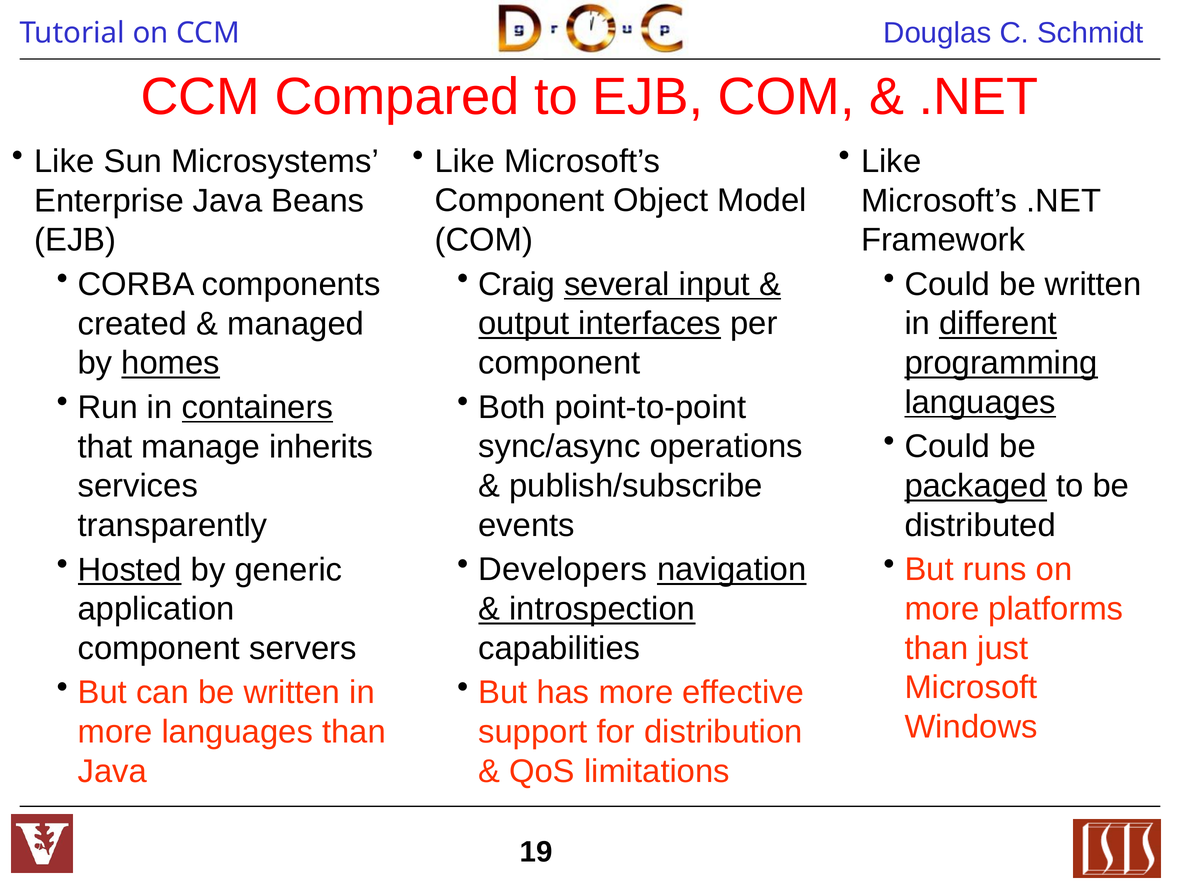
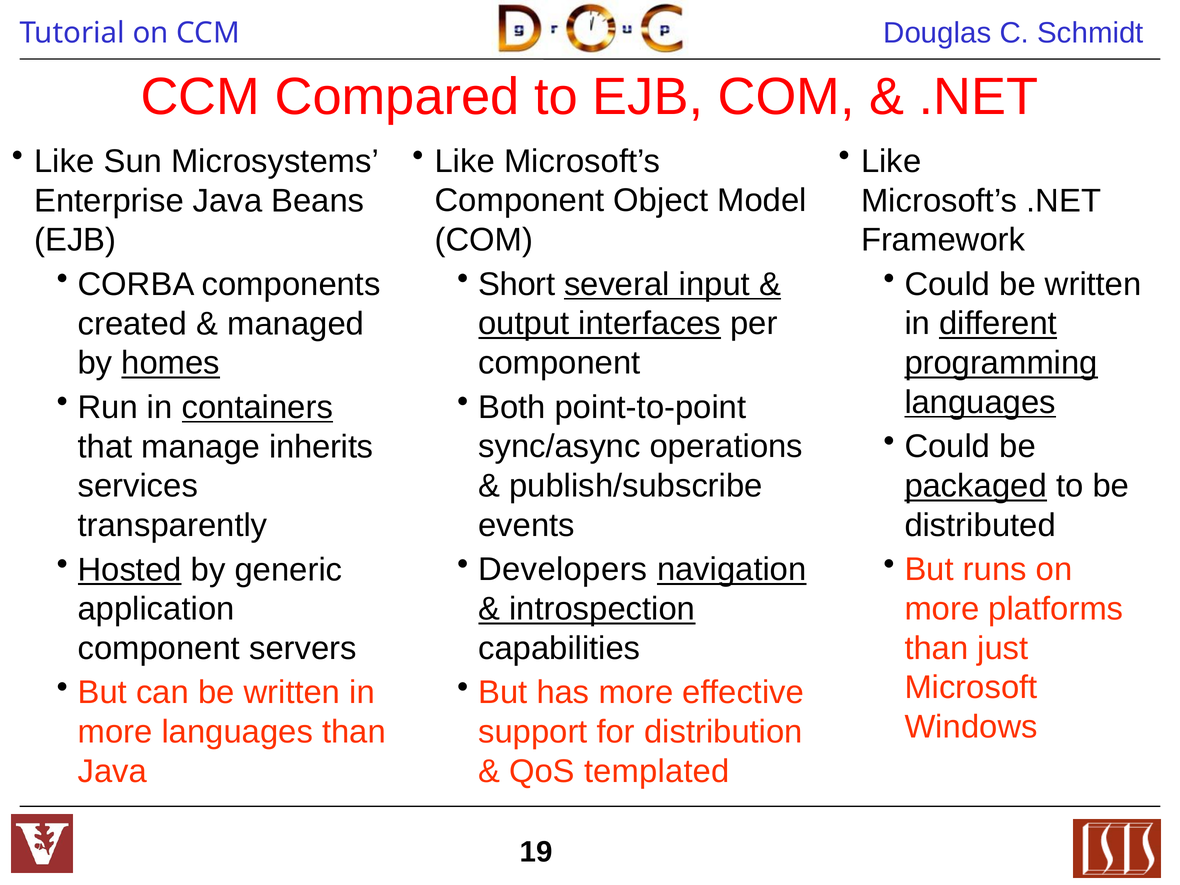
Craig: Craig -> Short (517, 284)
limitations: limitations -> templated (657, 771)
